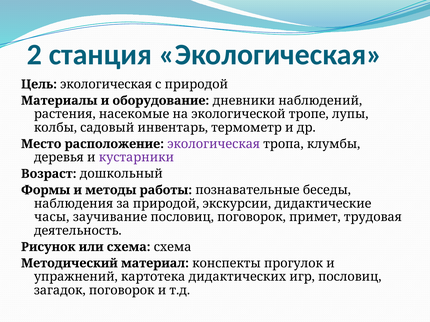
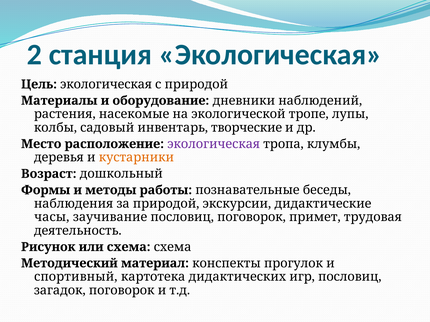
термометр: термометр -> творческие (247, 128)
кустарники colour: purple -> orange (136, 158)
упражнений: упражнений -> спортивный (76, 277)
